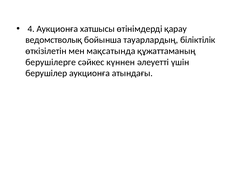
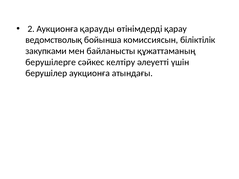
4: 4 -> 2 (31, 29)
хатшысы: хатшысы -> қарауды (97, 29)
тауарлардың: тауарлардың -> комиссиясын (151, 40)
өткізілетін: өткізілетін -> закупками (46, 51)
мақсатында: мақсатында -> байланысты (111, 51)
күннен: күннен -> келтіру (121, 62)
